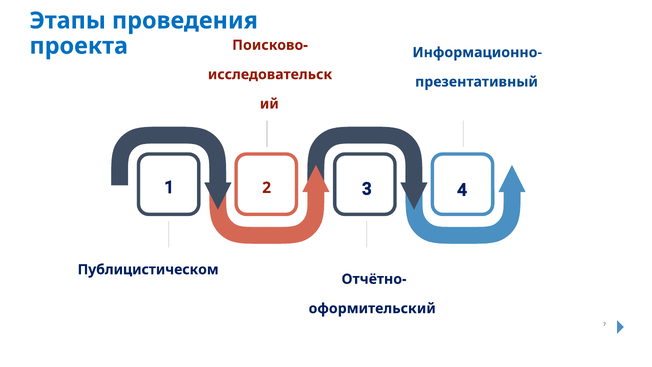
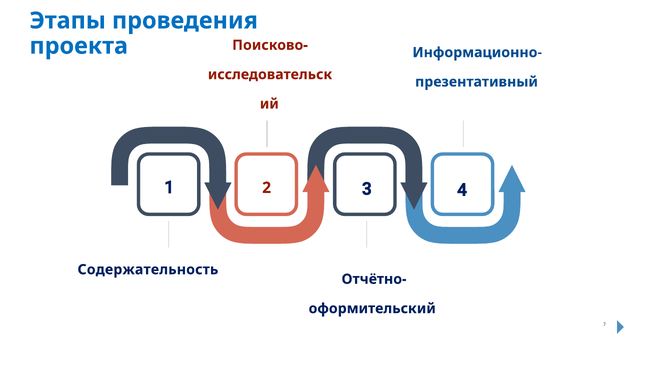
Публицистическом: Публицистическом -> Содержательность (148, 269)
